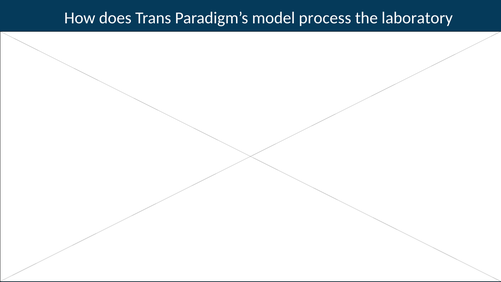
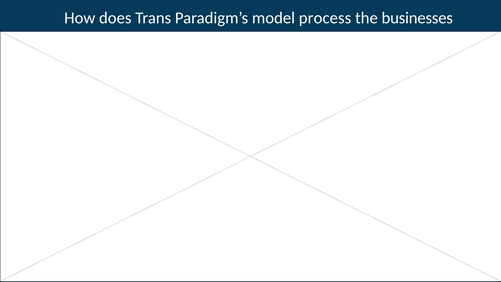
laboratory: laboratory -> businesses (417, 18)
